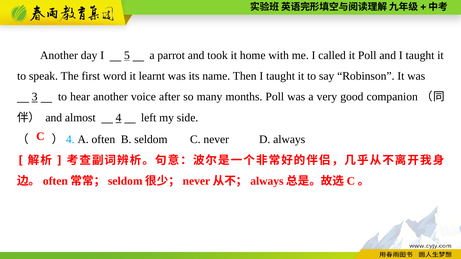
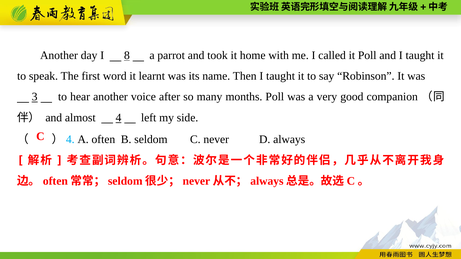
5: 5 -> 8 (127, 55)
